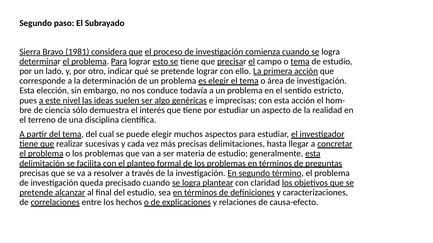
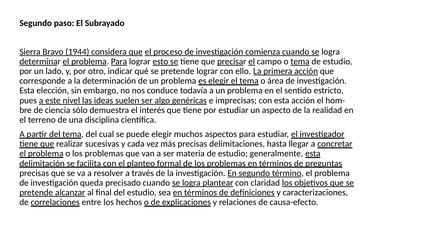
1981: 1981 -> 1944 (77, 52)
